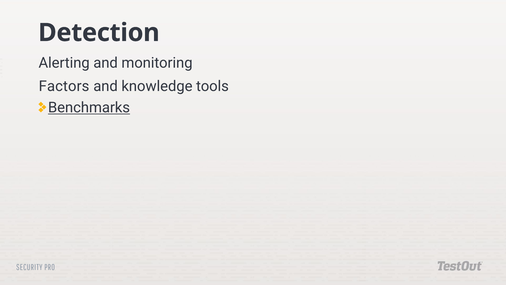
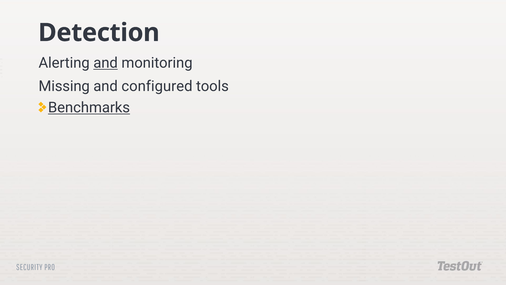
and underline: none -> present (106, 63)
Factors: Factors -> Missing (64, 86)
knowledge: knowledge -> configured (157, 86)
